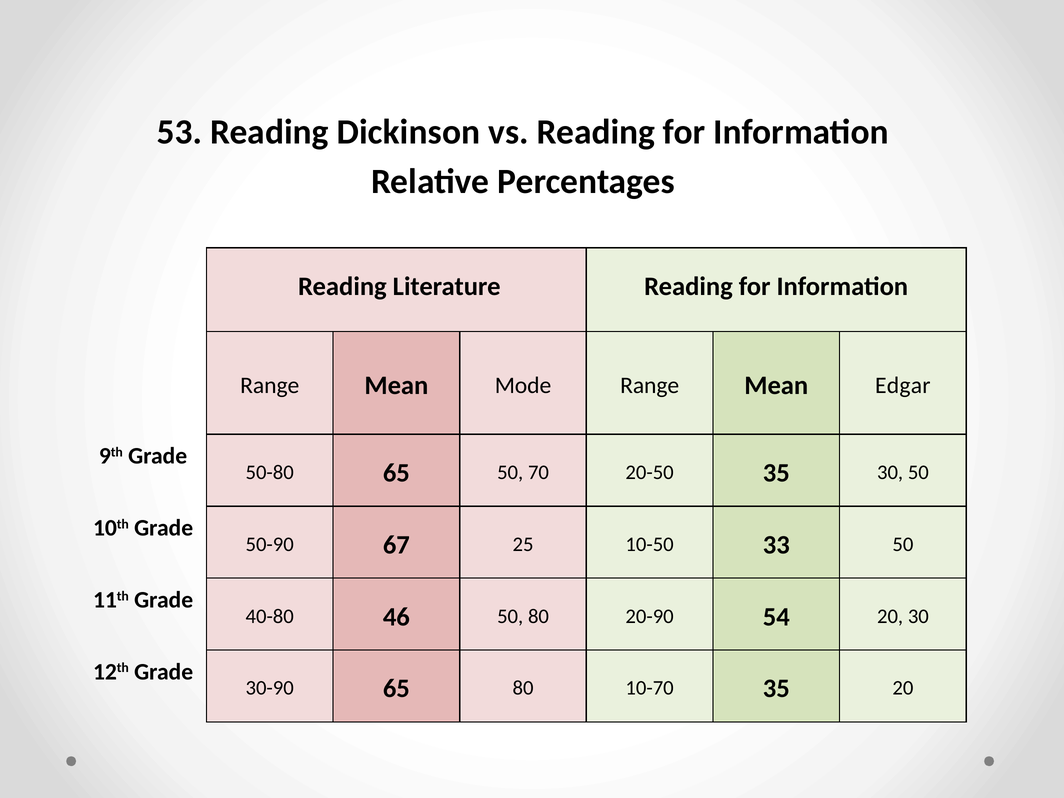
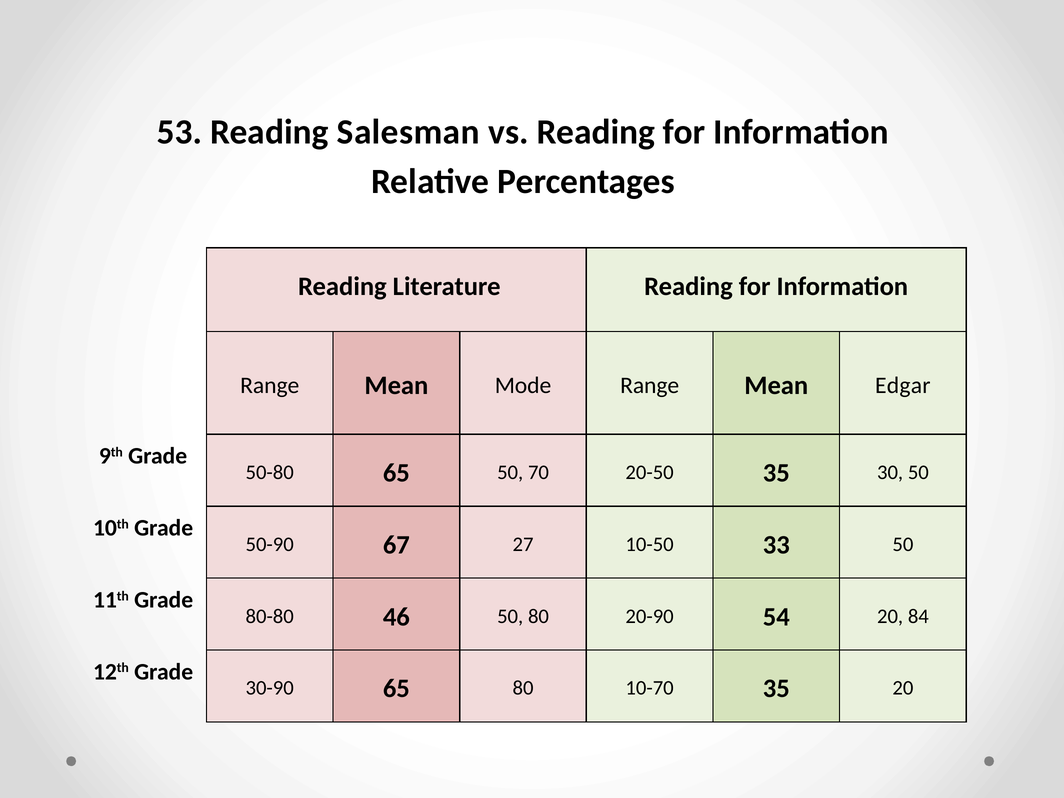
Dickinson: Dickinson -> Salesman (408, 132)
25: 25 -> 27 (523, 544)
40-80: 40-80 -> 80-80 (270, 616)
20 30: 30 -> 84 (918, 616)
